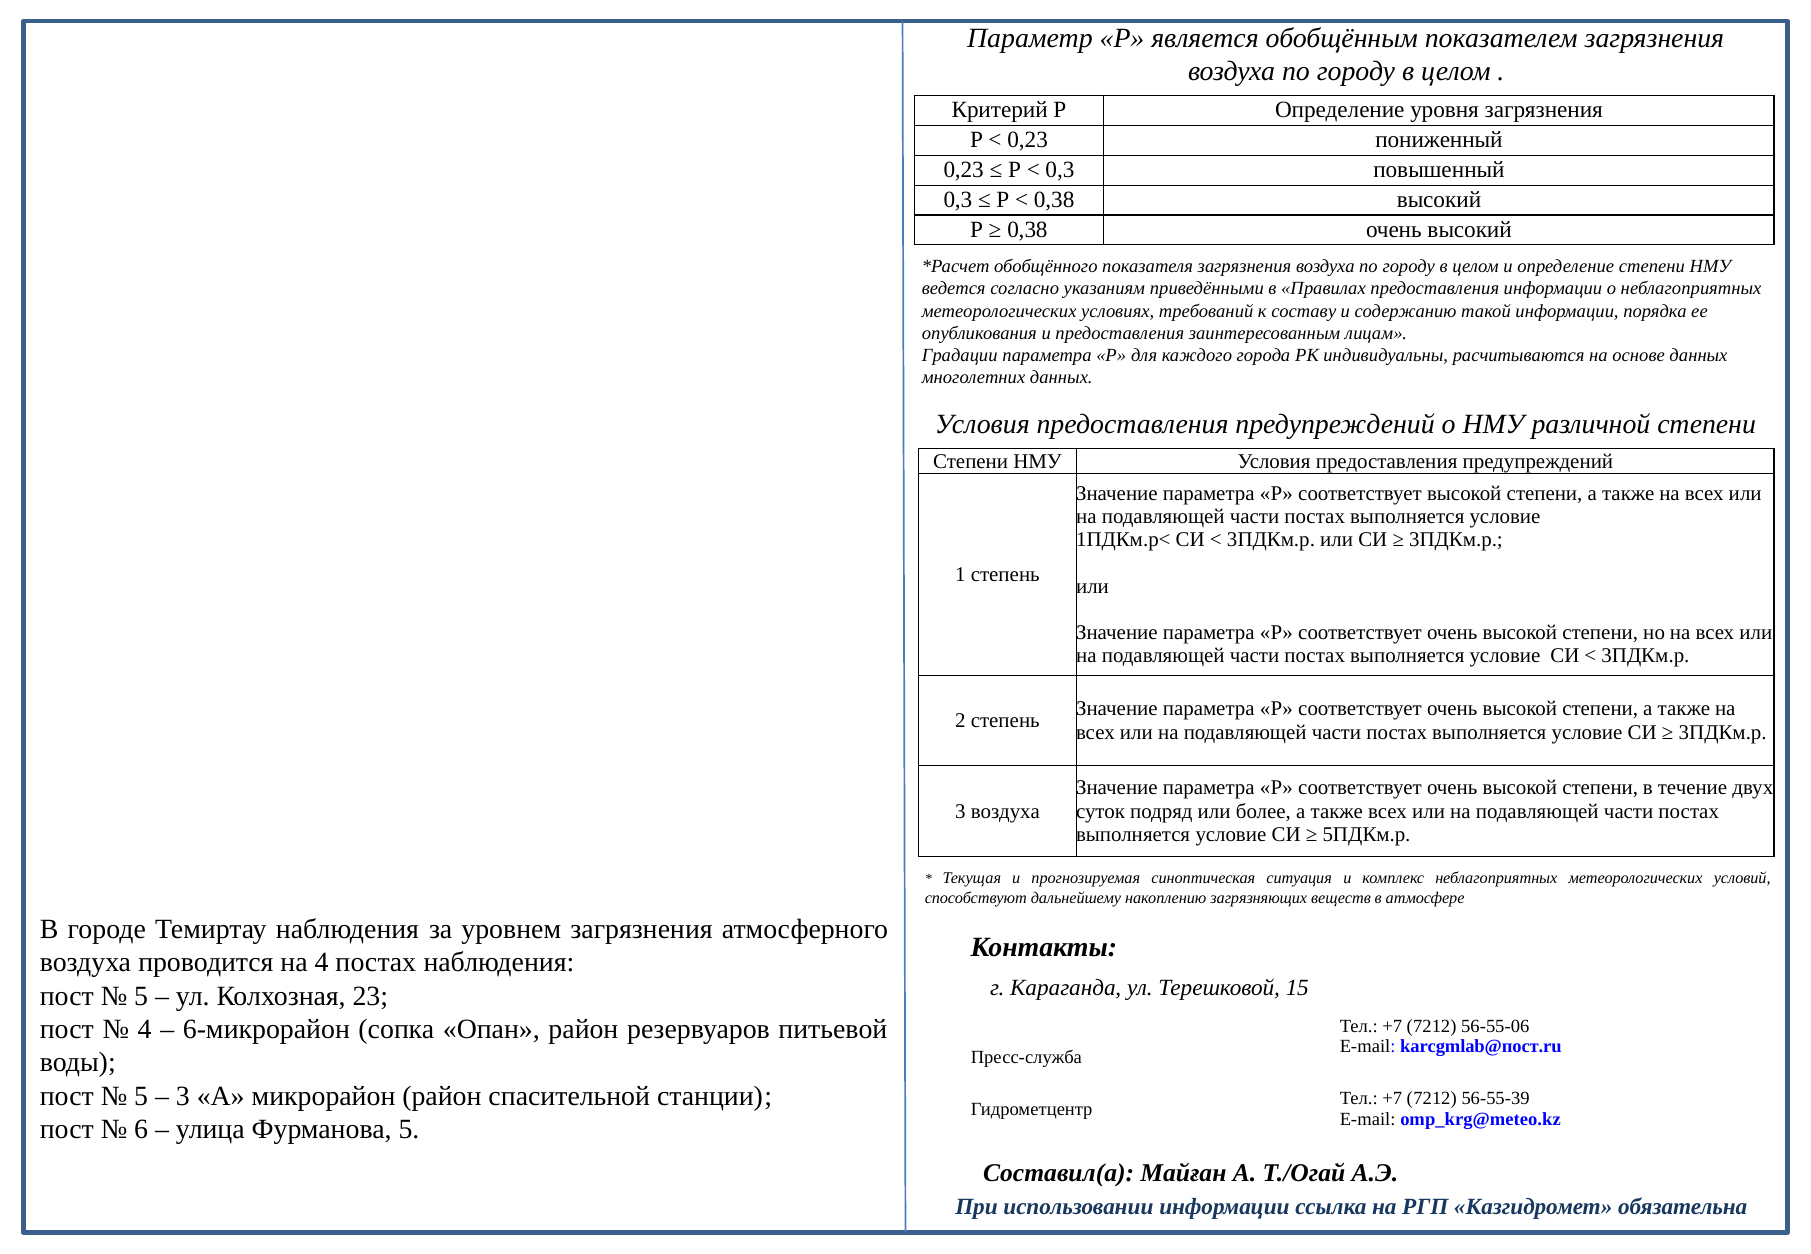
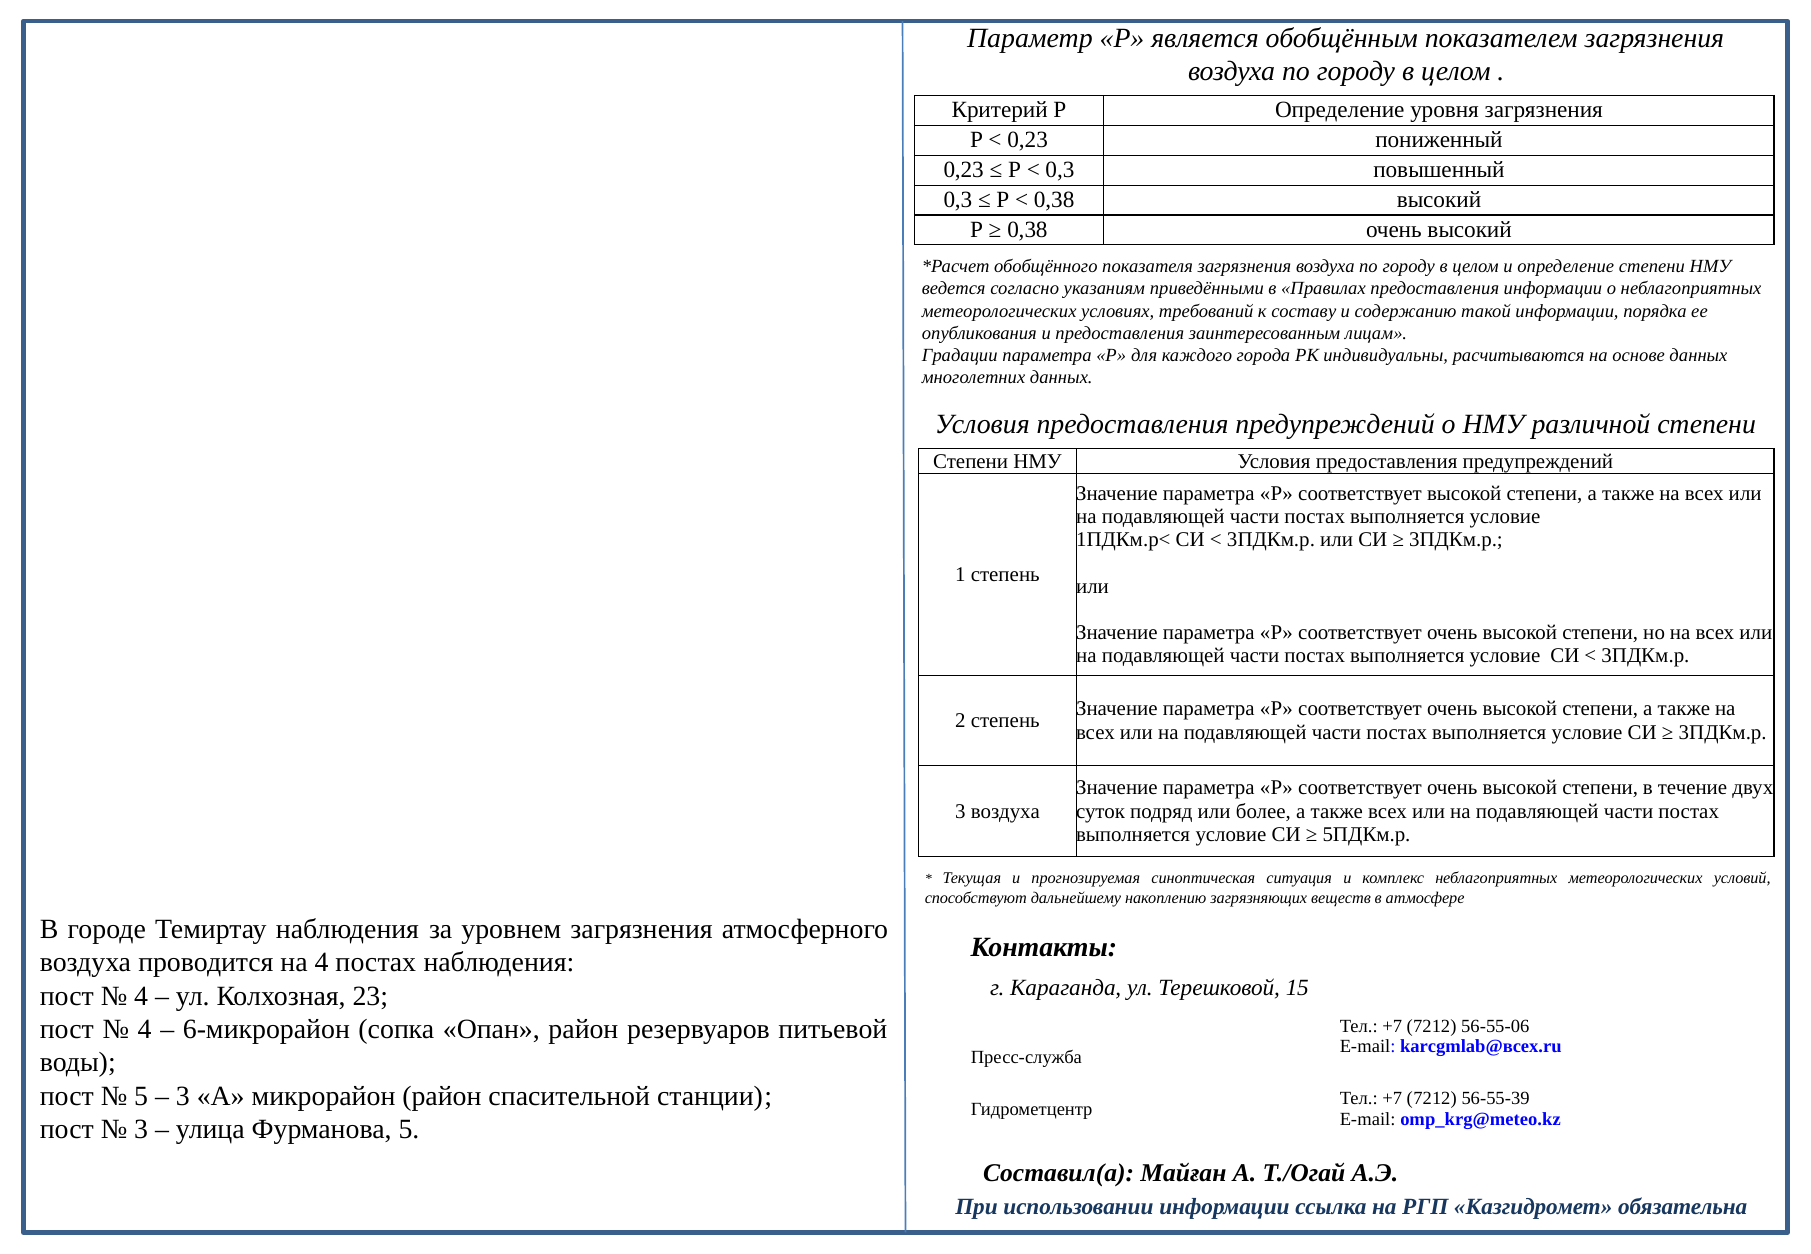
5: 5 -> 4 (141, 996)
karcgmlab@пост.ru: karcgmlab@пост.ru -> karcgmlab@всех.ru (1481, 1047)
6: 6 -> 3 (141, 1129)
